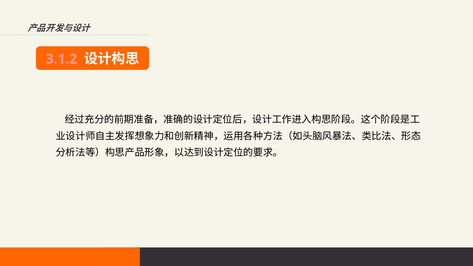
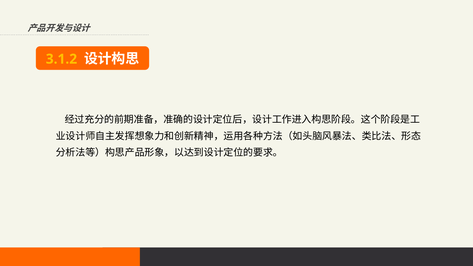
3.1.2 colour: pink -> yellow (61, 59)
